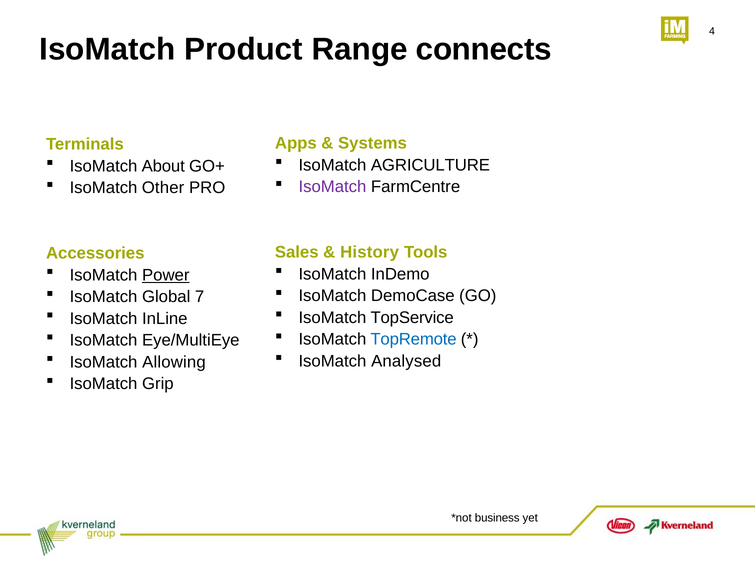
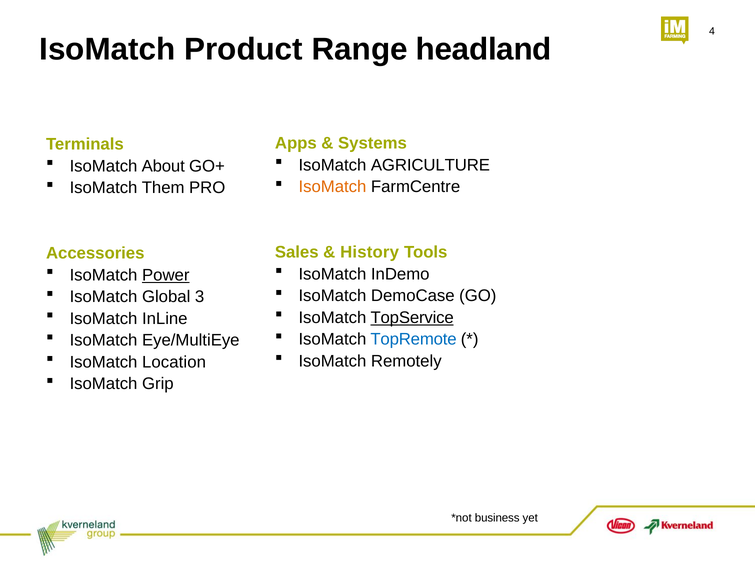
connects: connects -> headland (484, 49)
IsoMatch colour: purple -> orange (332, 187)
Other: Other -> Them (163, 188)
7: 7 -> 3 (200, 297)
TopService underline: none -> present (412, 318)
Analysed: Analysed -> Remotely (406, 361)
Allowing: Allowing -> Location (174, 362)
